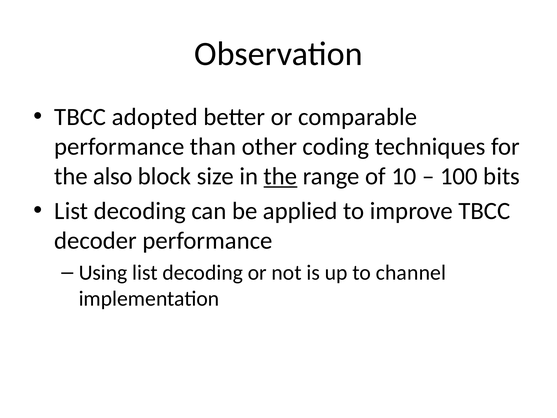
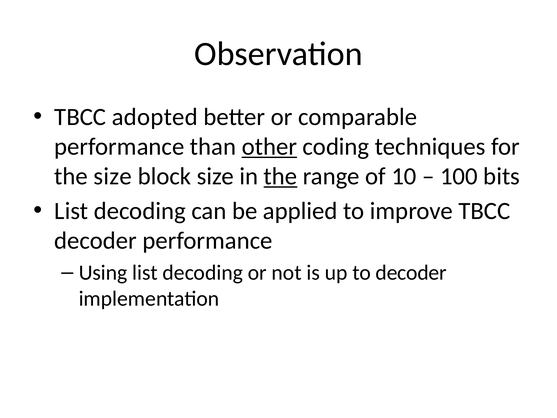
other underline: none -> present (269, 147)
the also: also -> size (113, 176)
to channel: channel -> decoder (411, 273)
